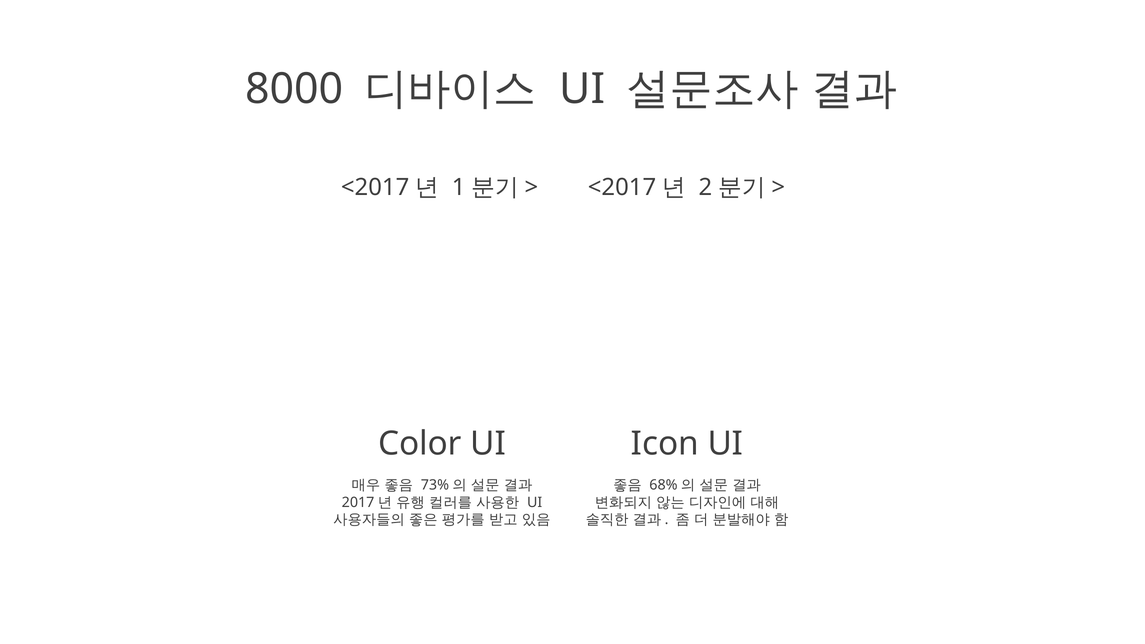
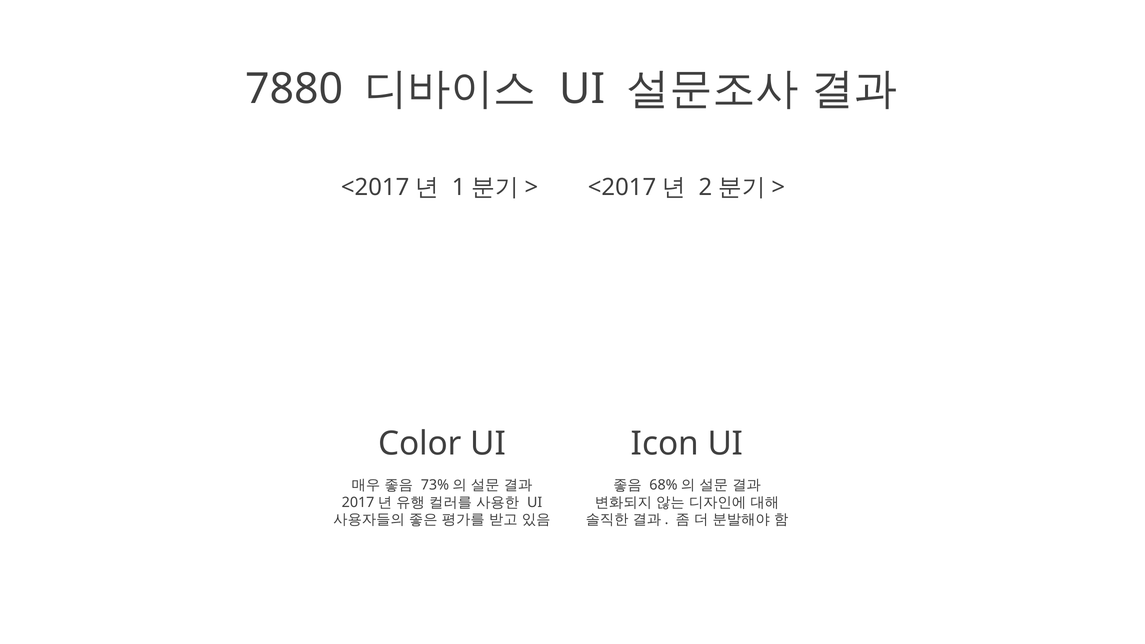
8000: 8000 -> 7880 (294, 89)
